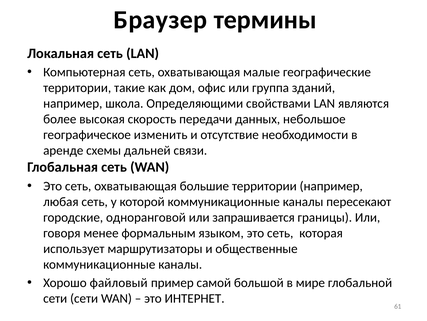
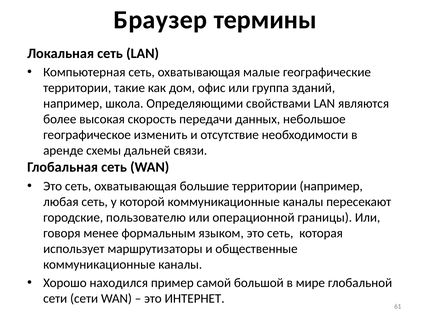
одноранговой: одноранговой -> пользователю (146, 217)
запрашивается: запрашивается -> операционной (254, 217)
файловый: файловый -> находился (119, 282)
